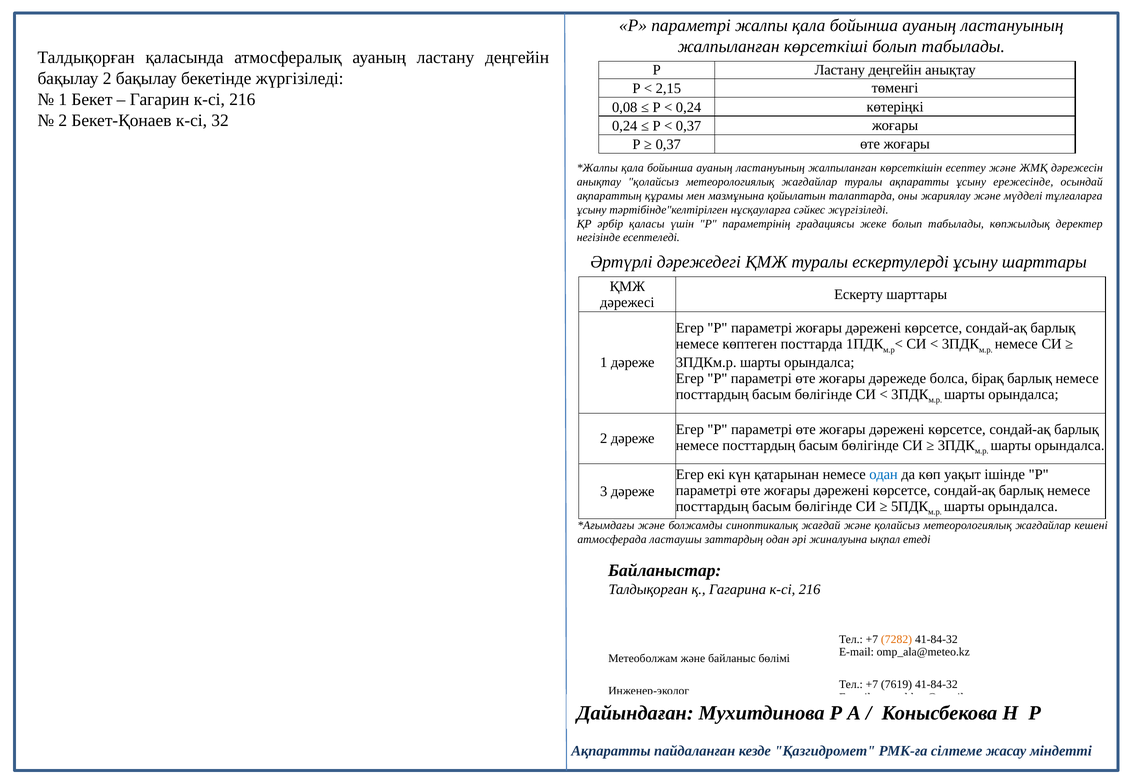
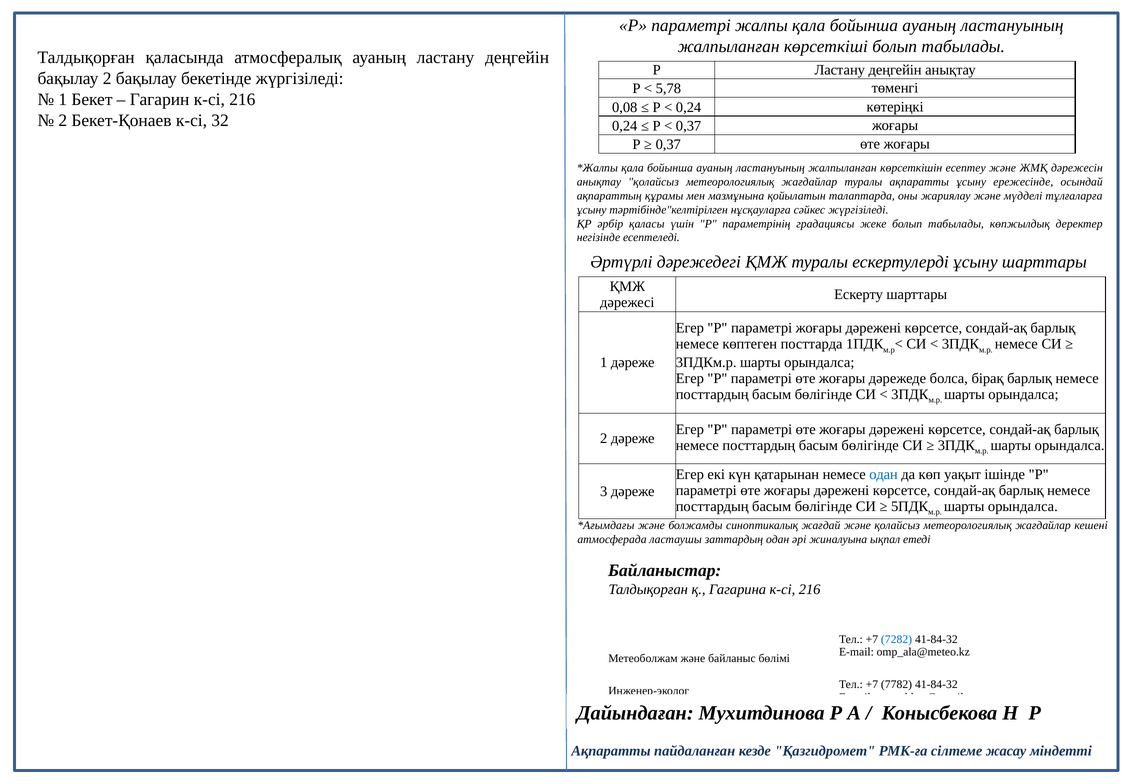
2,15: 2,15 -> 5,78 (668, 89)
7282 colour: orange -> blue (897, 639)
7619: 7619 -> 7782 (897, 685)
